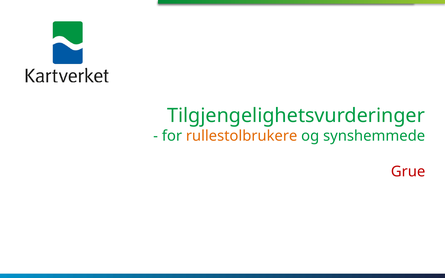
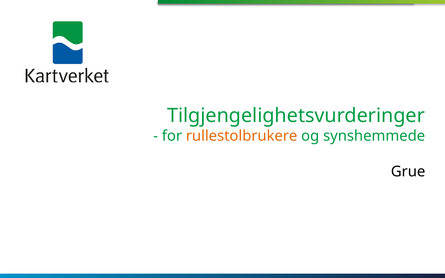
Grue colour: red -> black (408, 172)
